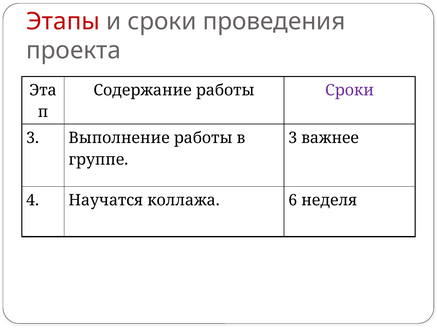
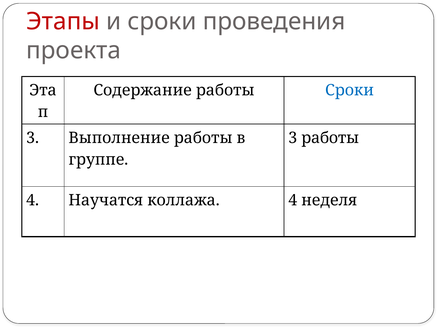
Сроки colour: purple -> blue (350, 90)
3 важнее: важнее -> работы (330, 138)
коллажа 6: 6 -> 4 (293, 200)
